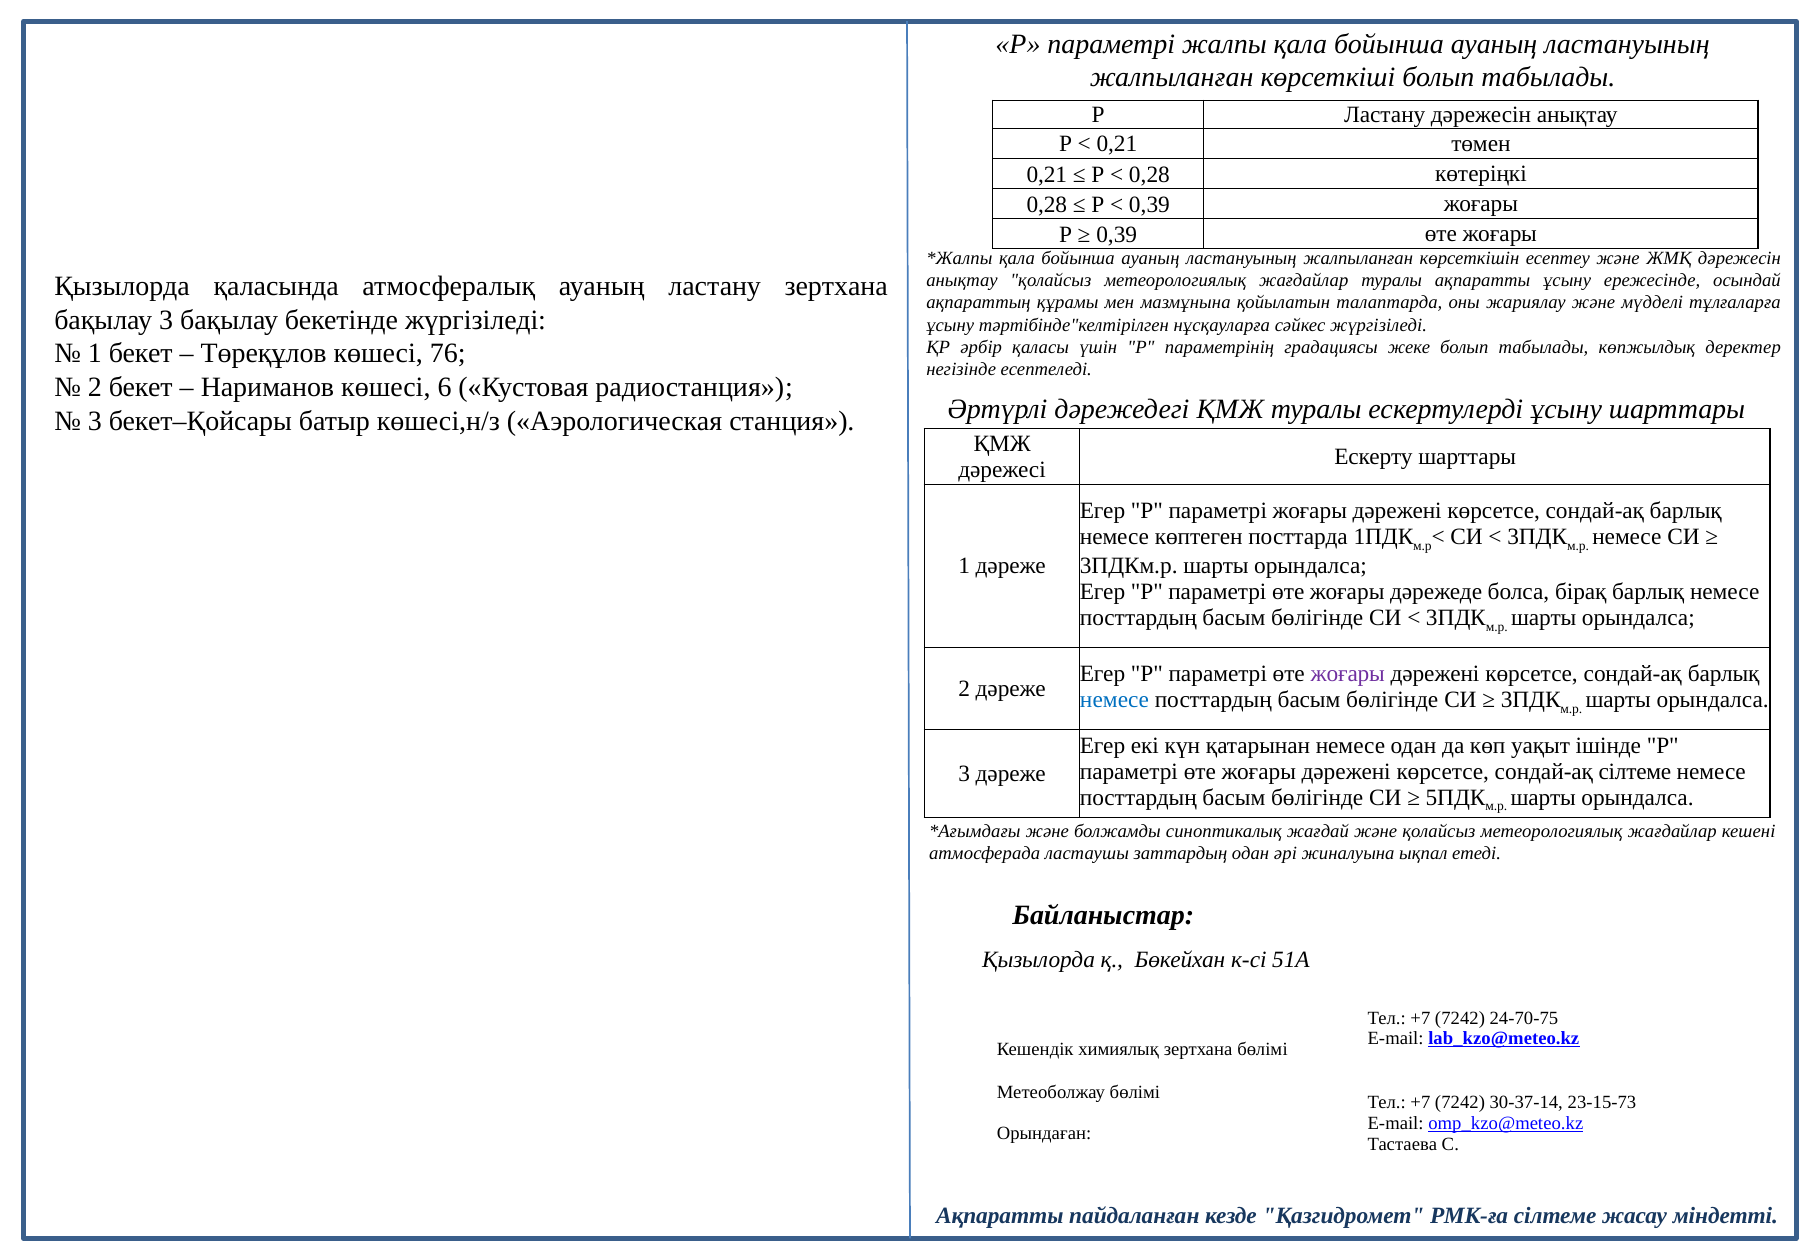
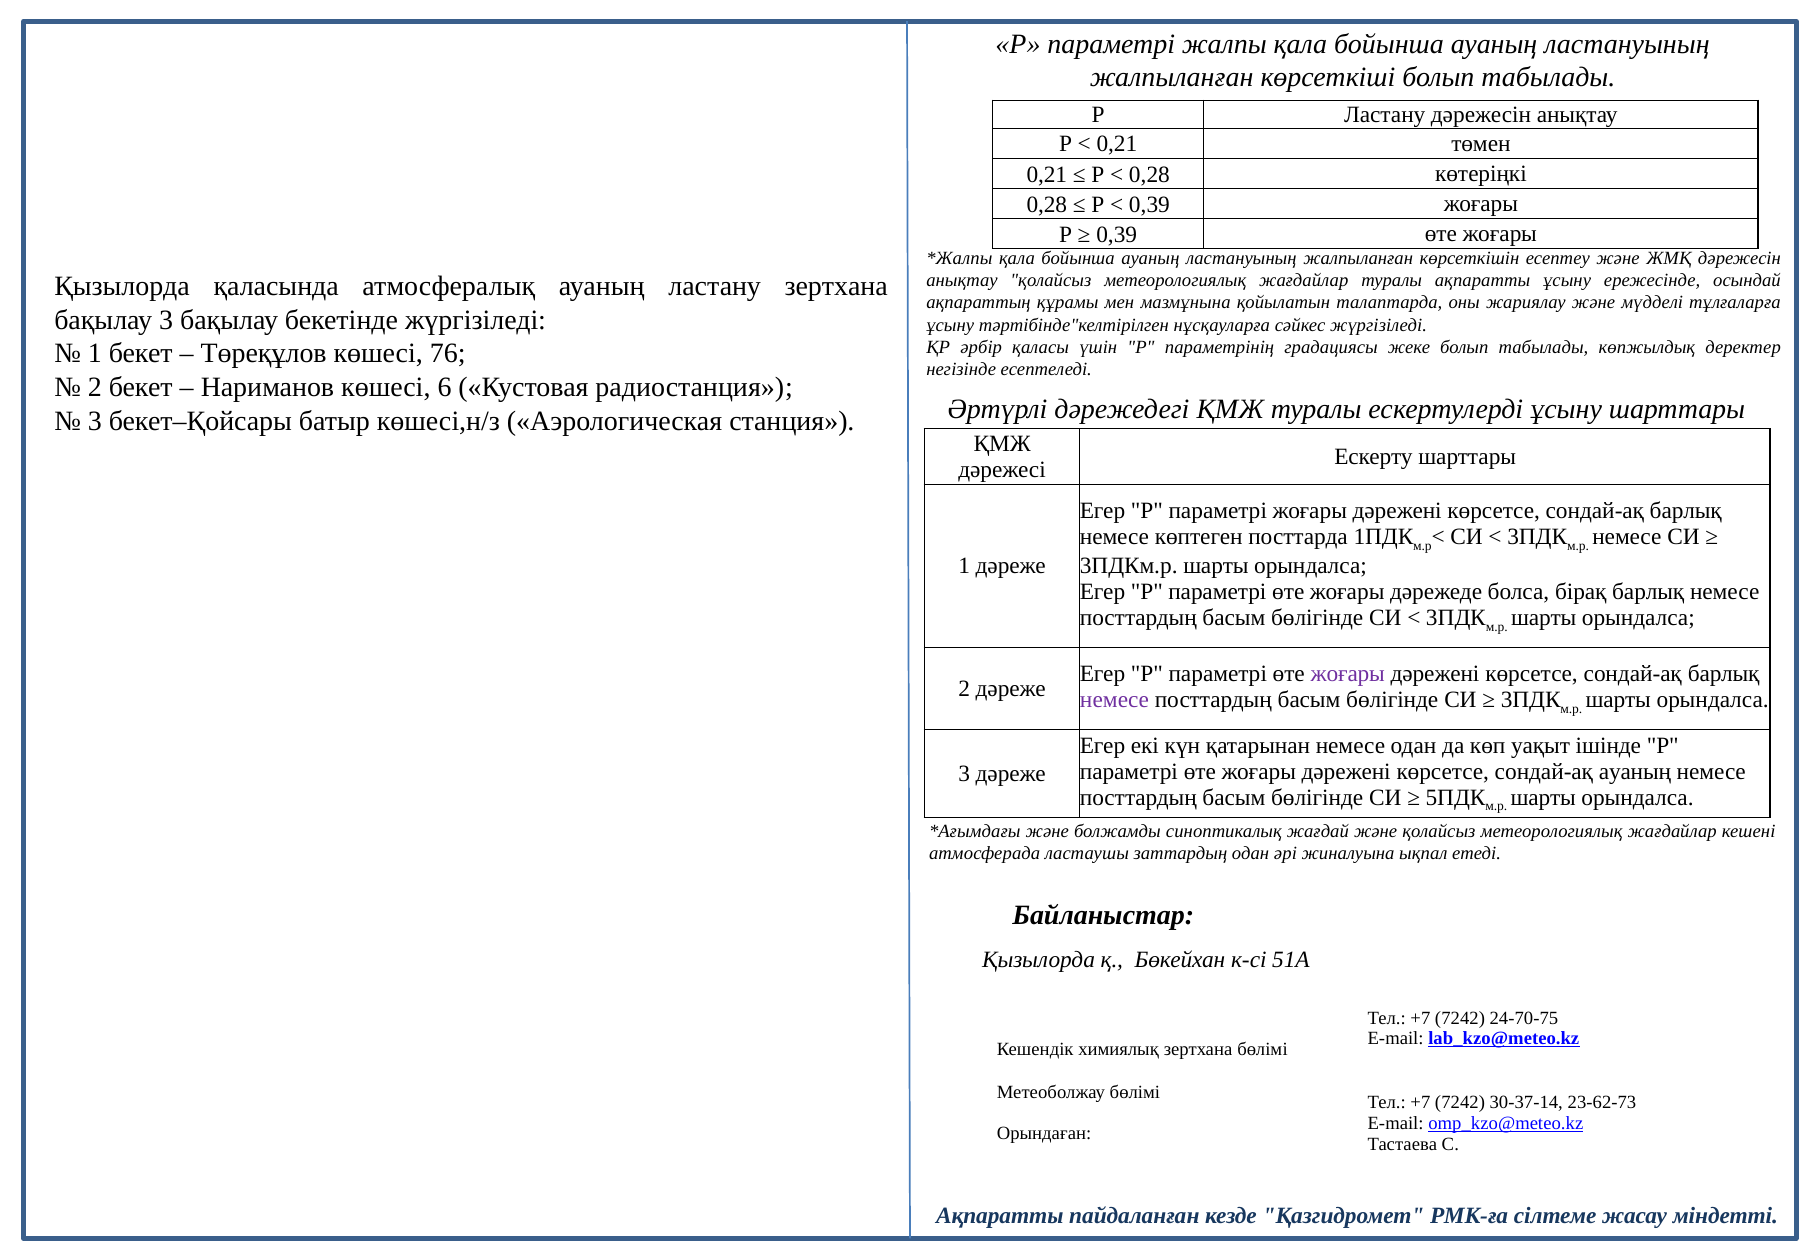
немесе colour: blue -> purple (1114, 700)
сондай-ақ сілтеме: сілтеме -> ауаның (1635, 772)
23-15-73: 23-15-73 -> 23-62-73 (1602, 1103)
